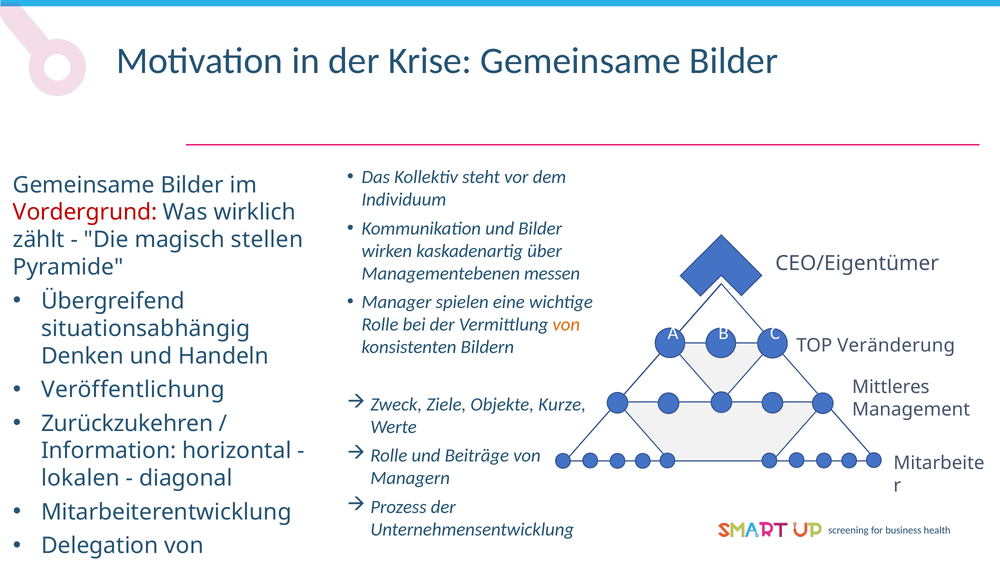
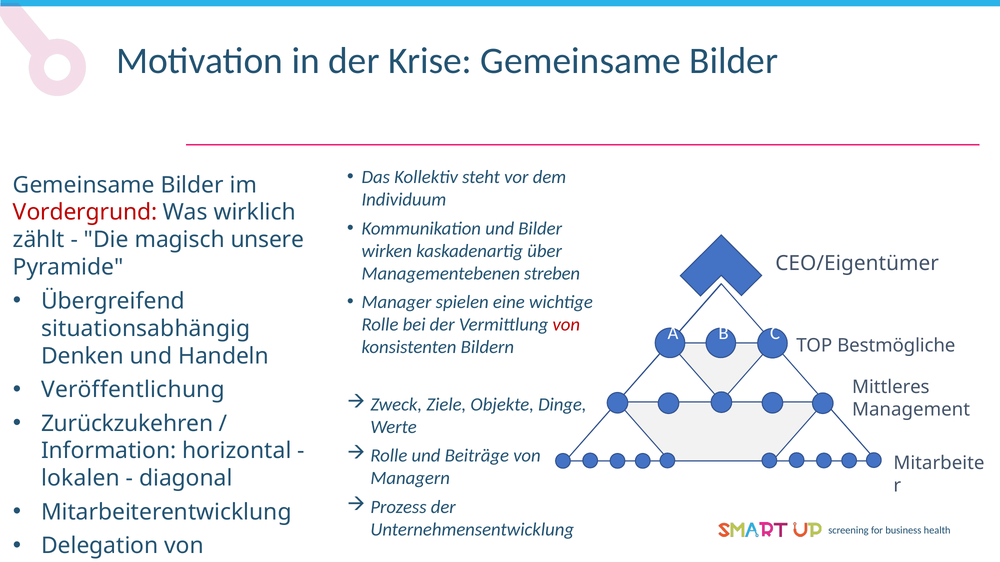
stellen: stellen -> unsere (267, 240)
messen: messen -> streben (552, 274)
von colour: orange -> red (566, 325)
Veränderung: Veränderung -> Bestmögliche (896, 346)
Kurze: Kurze -> Dinge (562, 405)
